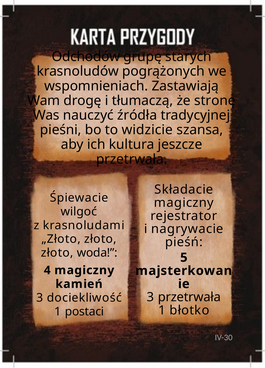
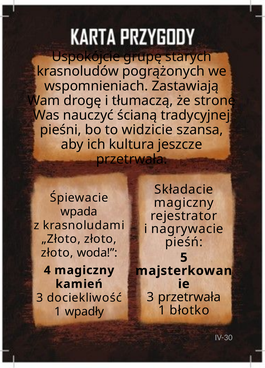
Odchodów: Odchodów -> Uspokójcie (86, 57)
źródła: źródła -> ścianą (137, 115)
wilgoć: wilgoć -> wpada (79, 212)
postaci: postaci -> wpadły (84, 312)
